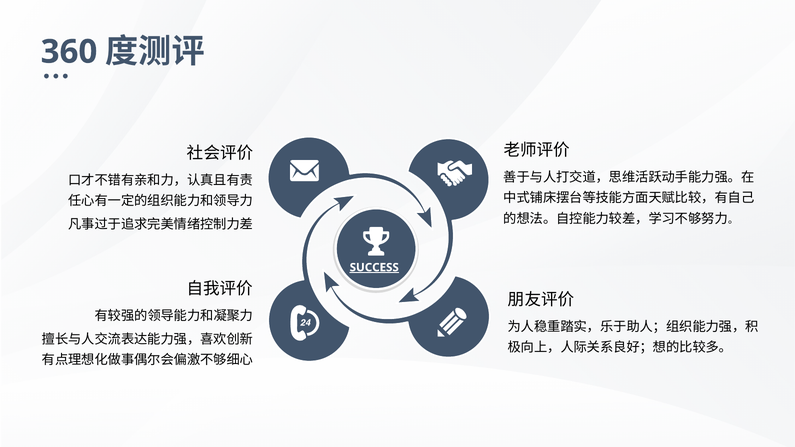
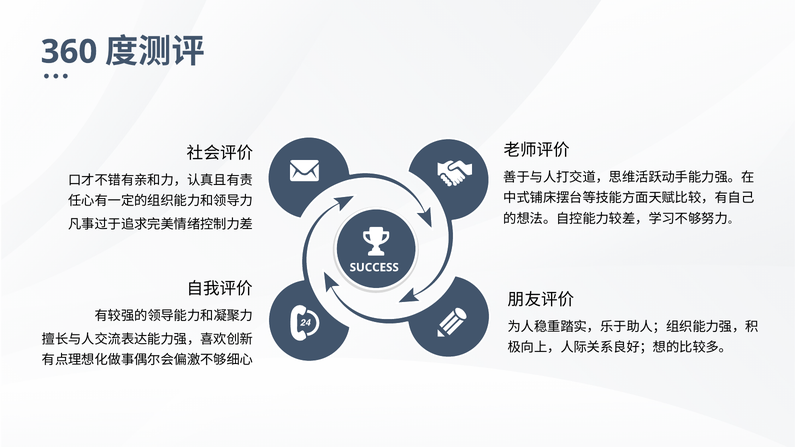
SUCCESS underline: present -> none (374, 268)
